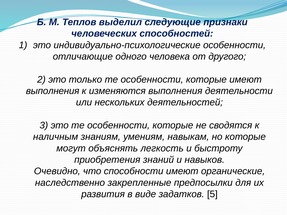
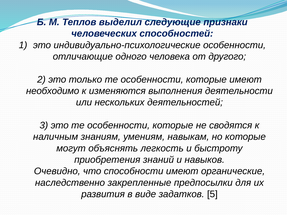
выполнения: выполнения -> необходимо (53, 91)
